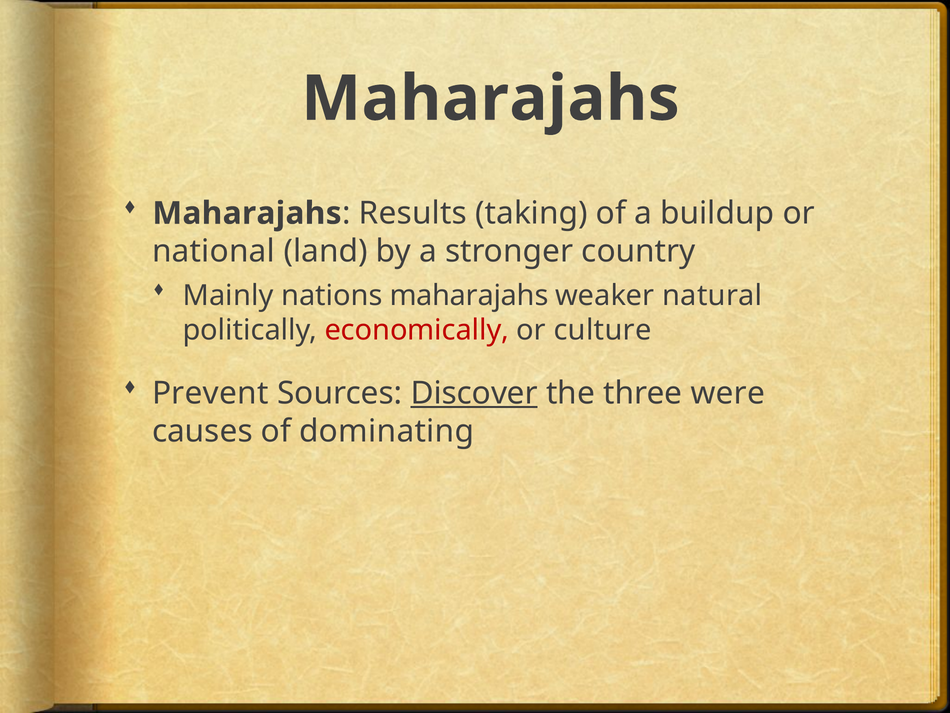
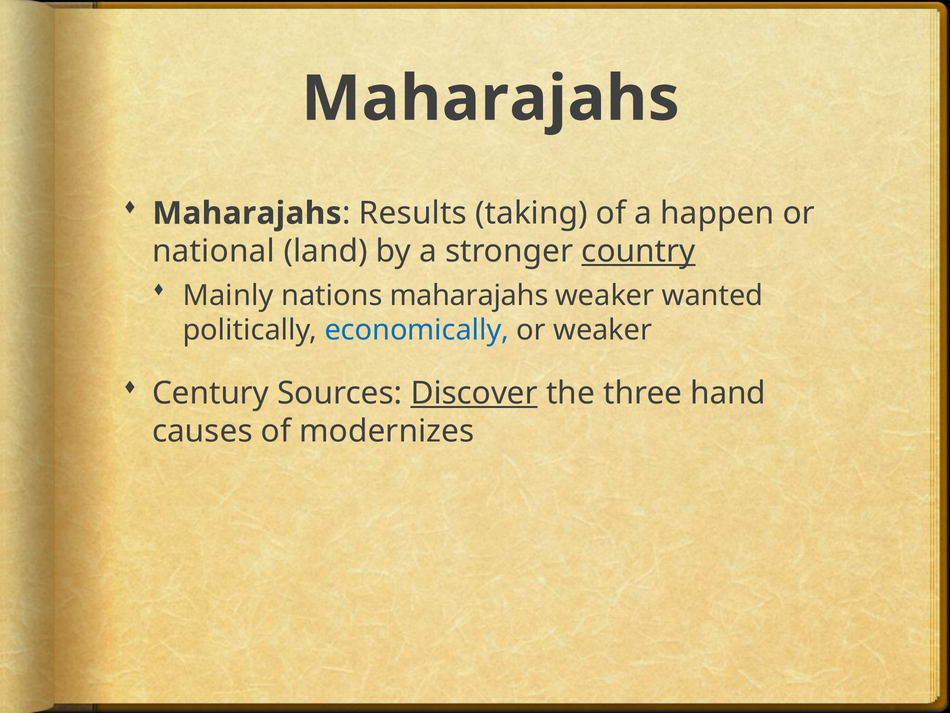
buildup: buildup -> happen (717, 213)
country underline: none -> present (638, 251)
natural: natural -> wanted (712, 295)
economically colour: red -> blue (417, 330)
or culture: culture -> weaker (603, 330)
Prevent: Prevent -> Century (211, 393)
were: were -> hand (728, 393)
dominating: dominating -> modernizes (387, 431)
